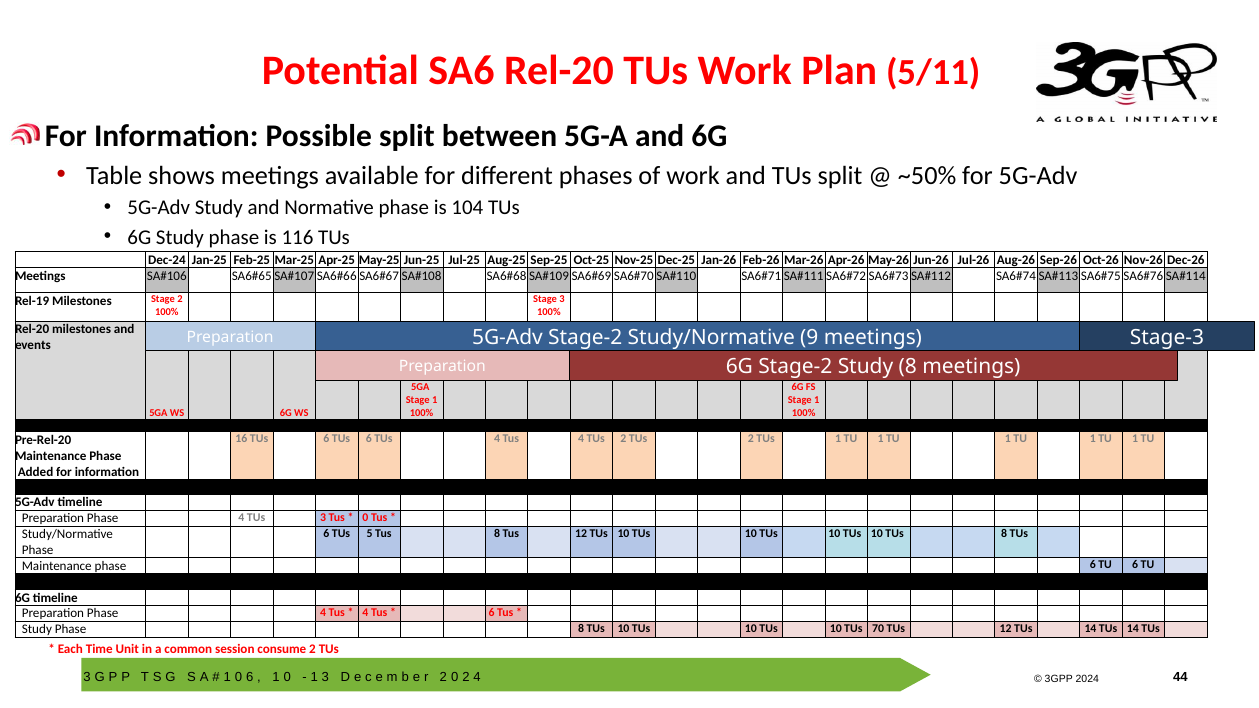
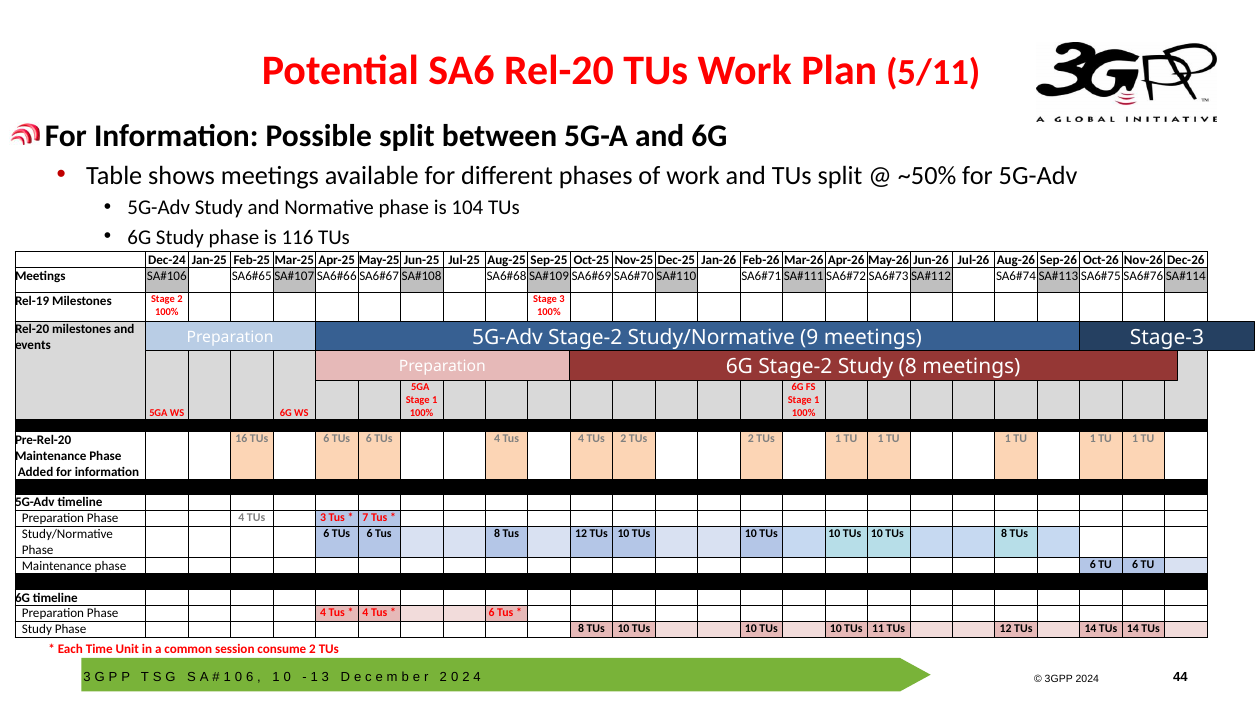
0: 0 -> 7 (365, 517)
5: 5 -> 6 (370, 533)
70: 70 -> 11 (878, 629)
